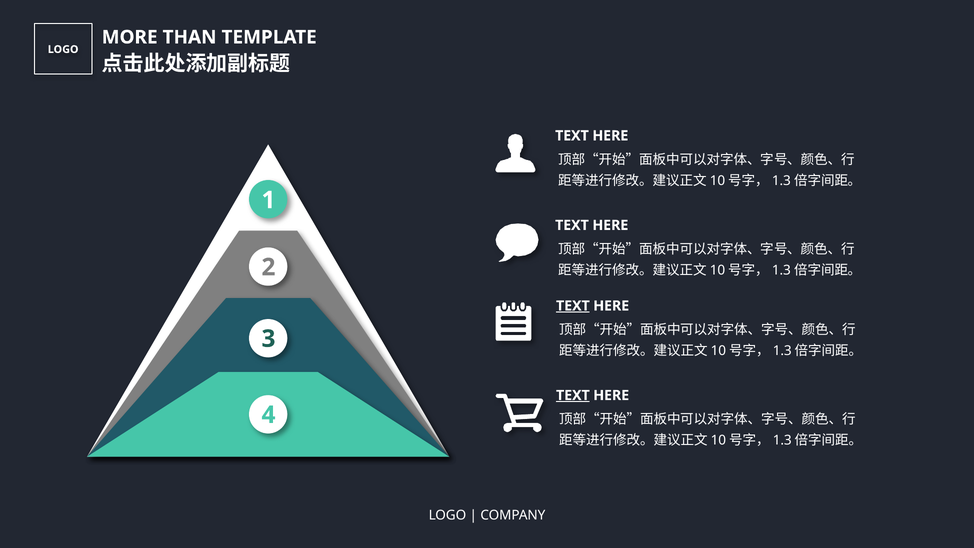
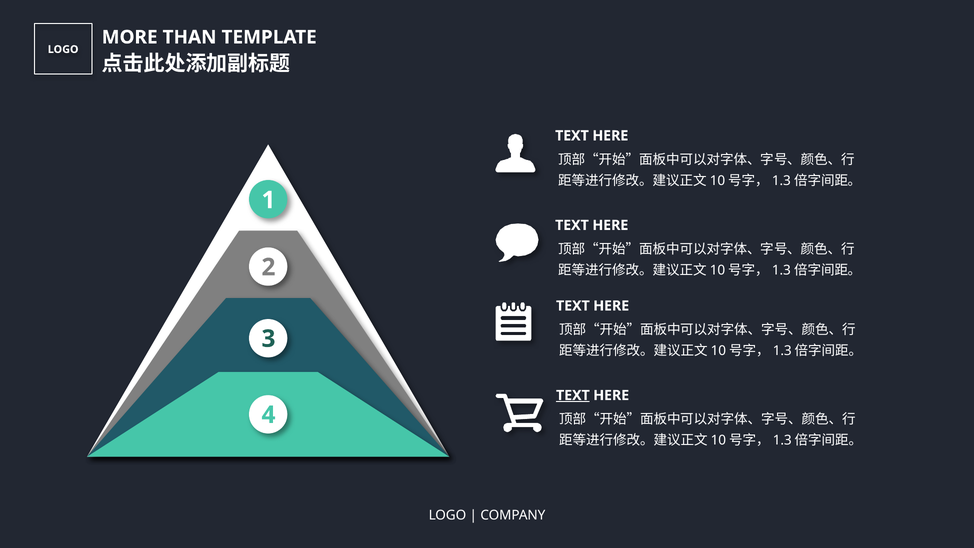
TEXT underline: present -> none (573, 306)
